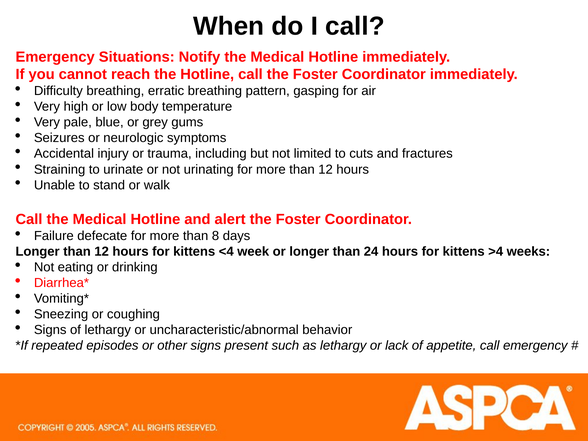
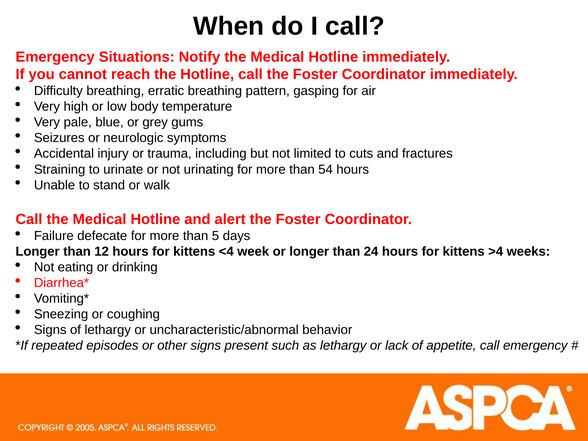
more than 12: 12 -> 54 (326, 169)
8: 8 -> 5 (216, 236)
